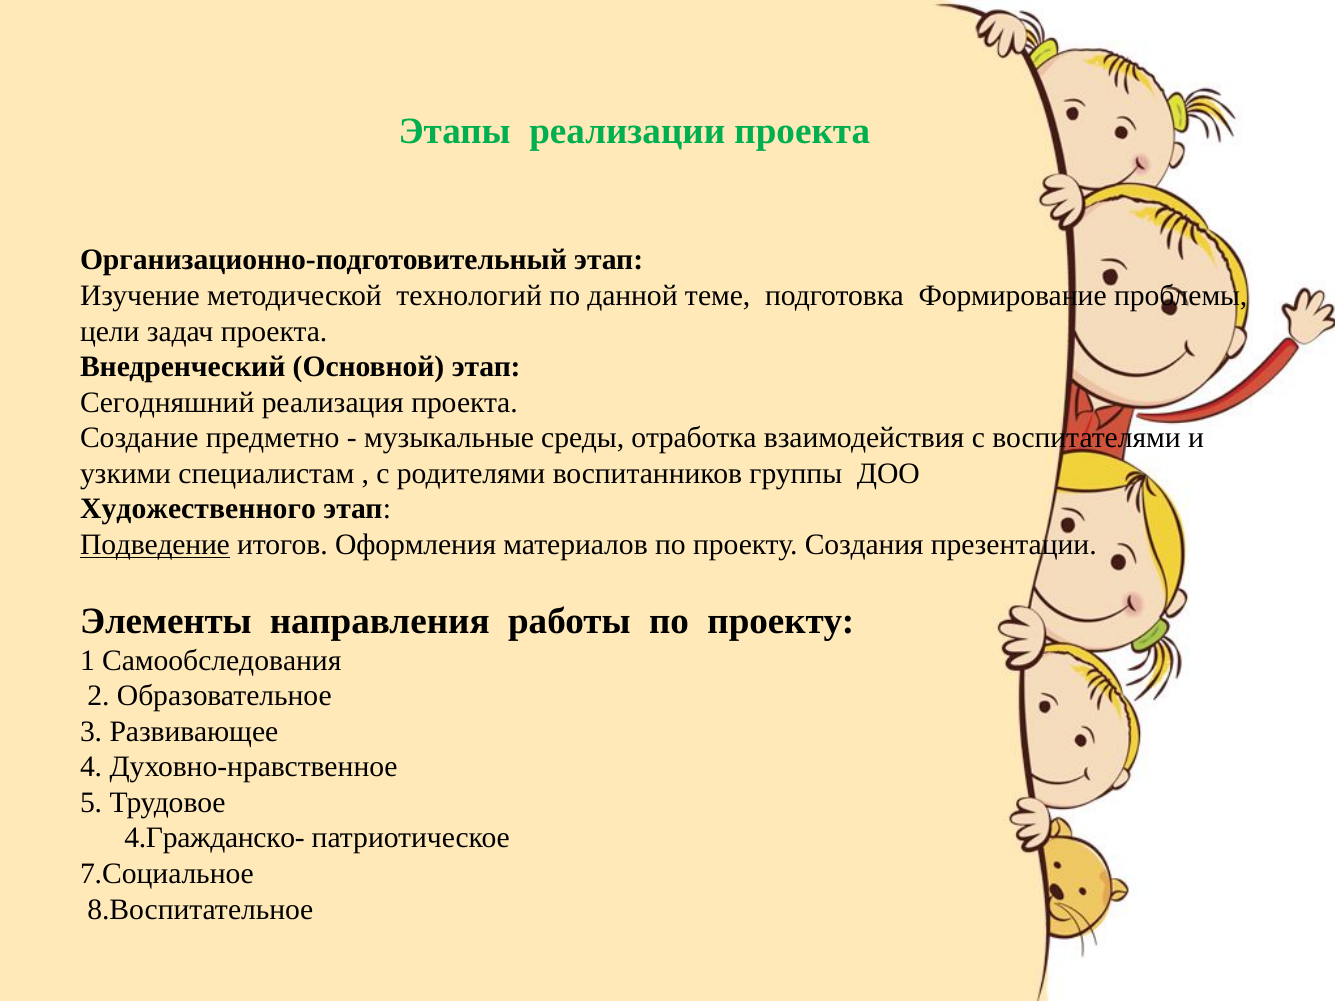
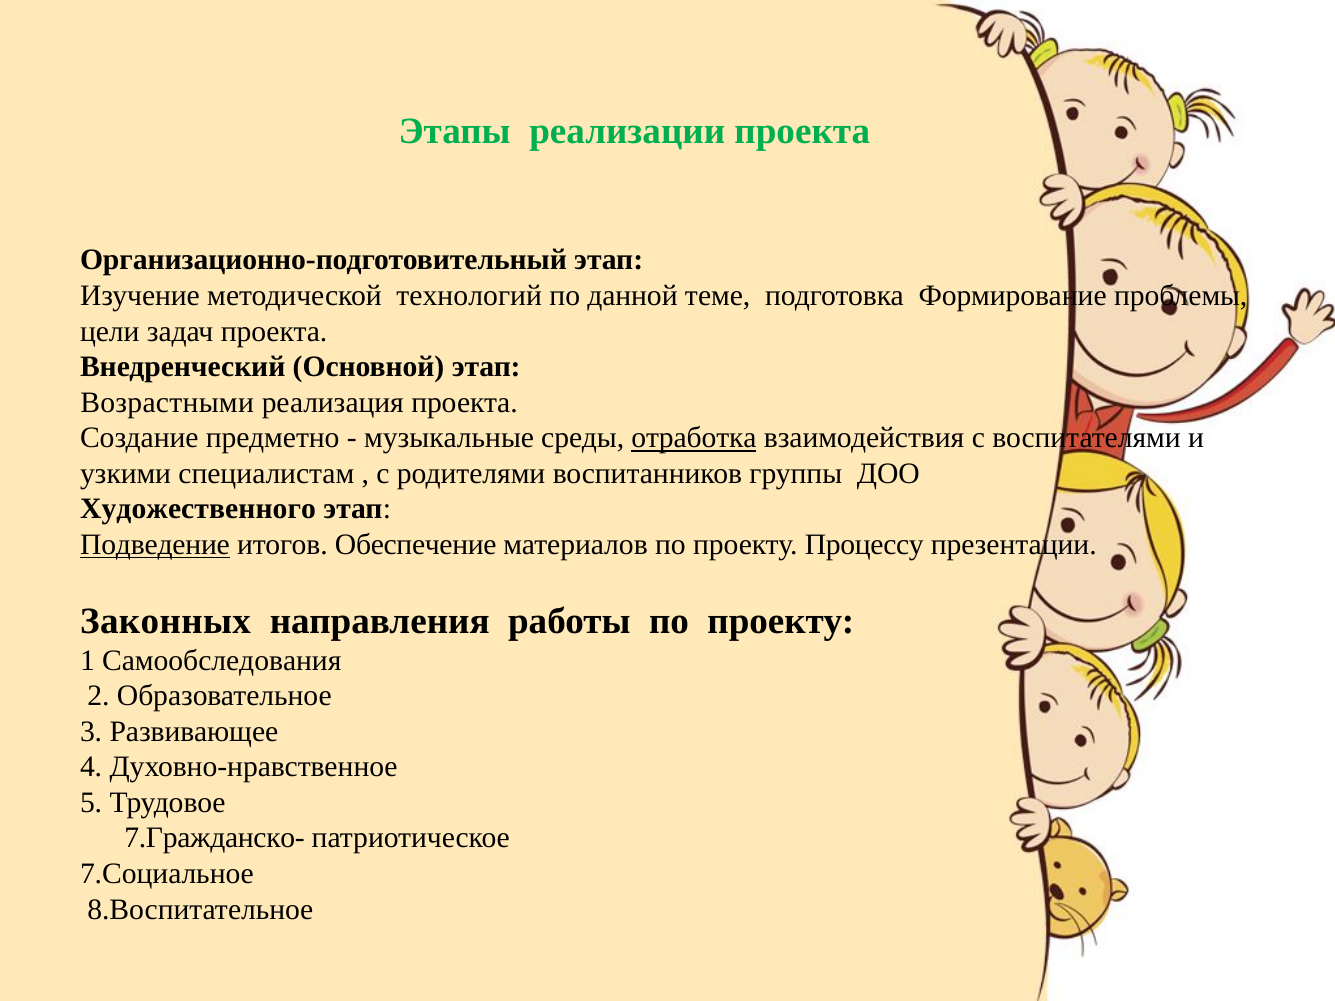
Сегодняшний: Сегодняшний -> Возрастными (167, 402)
отработка underline: none -> present (694, 438)
Оформления: Оформления -> Обеспечение (416, 545)
Создания: Создания -> Процессу (864, 545)
Элементы: Элементы -> Законных (166, 621)
4.Гражданско-: 4.Гражданско- -> 7.Гражданско- (215, 838)
